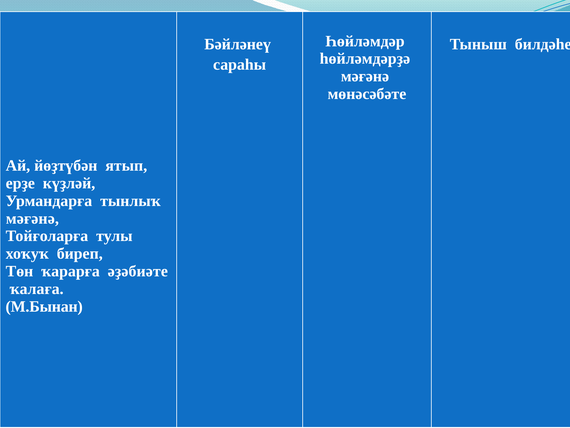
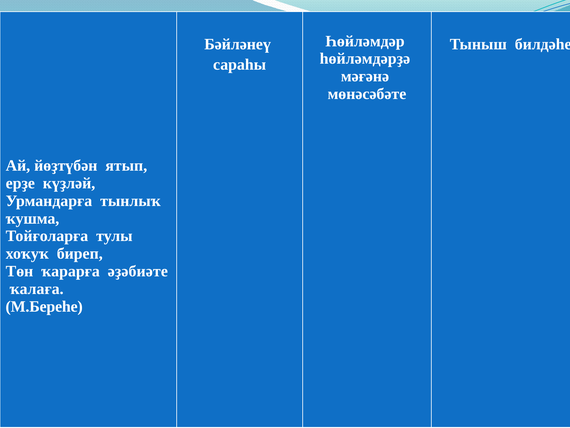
мәғәнә: мәғәнә -> ҡушма (32, 218)
М.Бынан: М.Бынан -> М.Береһе (44, 306)
